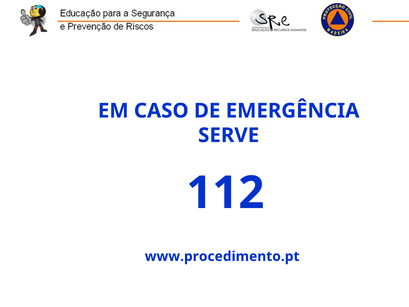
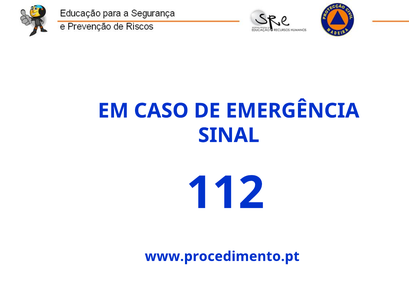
SERVE: SERVE -> SINAL (229, 135)
